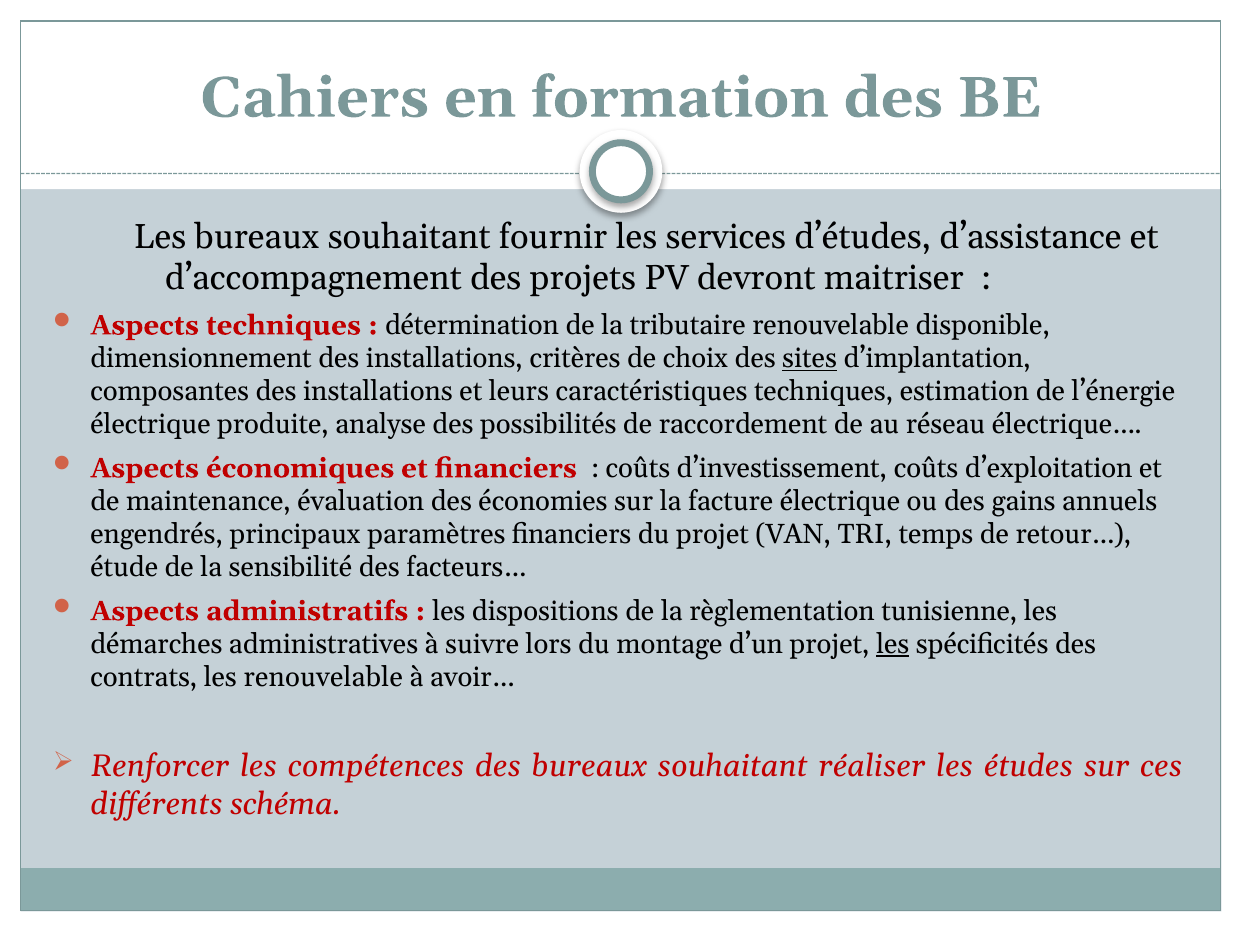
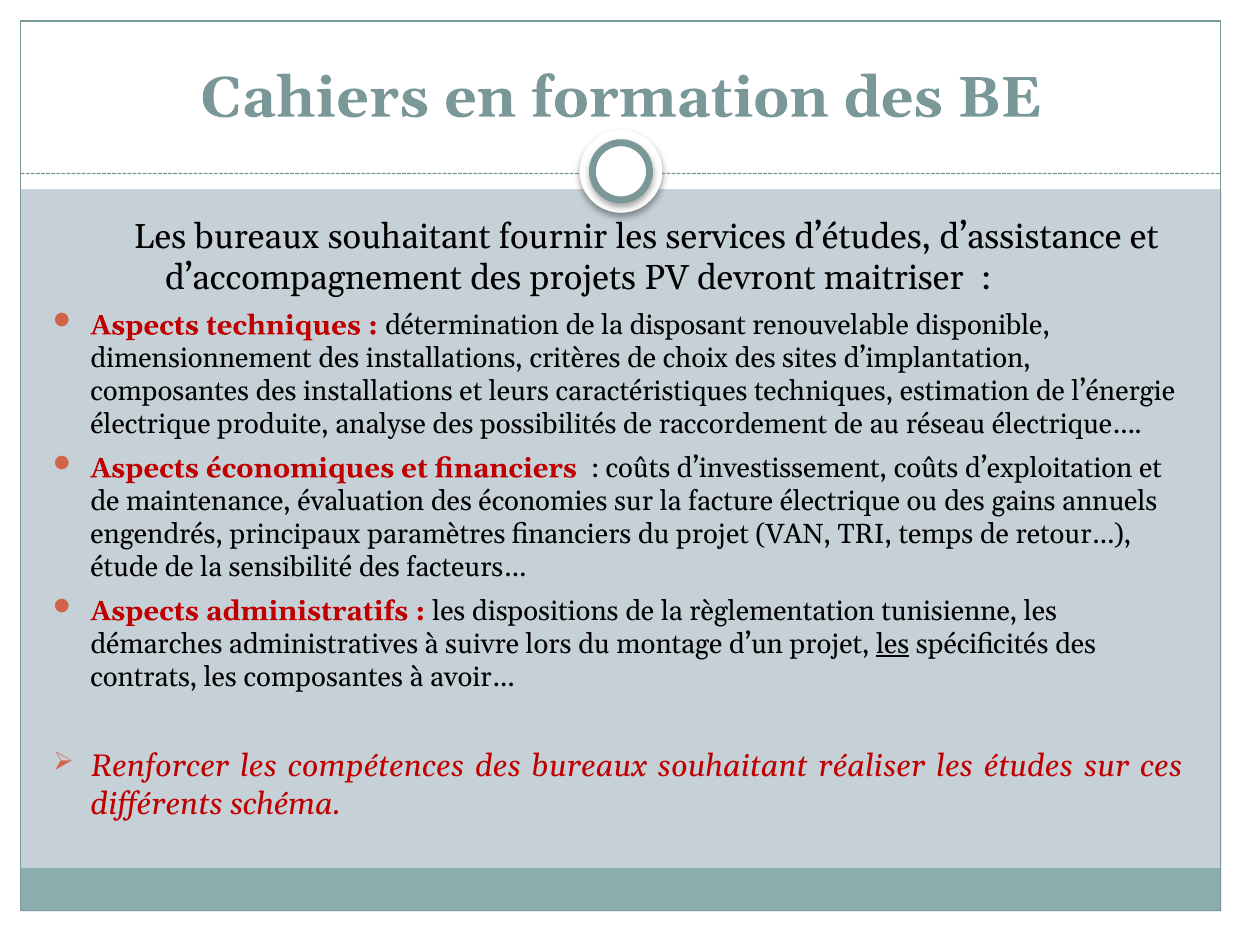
tributaire: tributaire -> disposant (688, 325)
sites underline: present -> none (810, 358)
les renouvelable: renouvelable -> composantes (323, 677)
